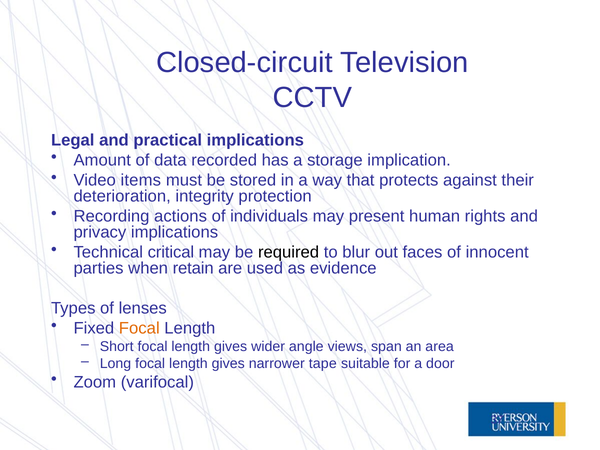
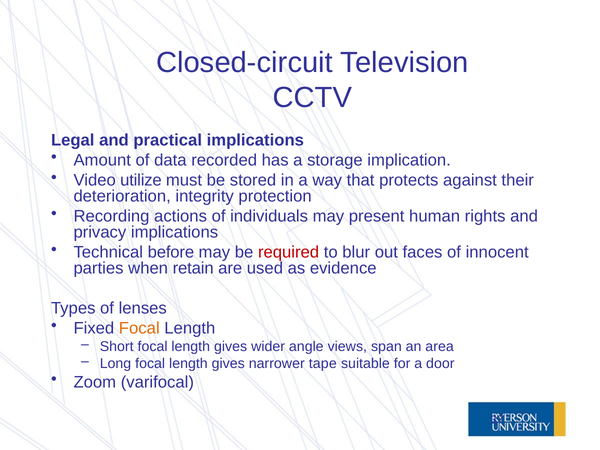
items: items -> utilize (141, 180)
critical: critical -> before (171, 252)
required colour: black -> red (289, 252)
